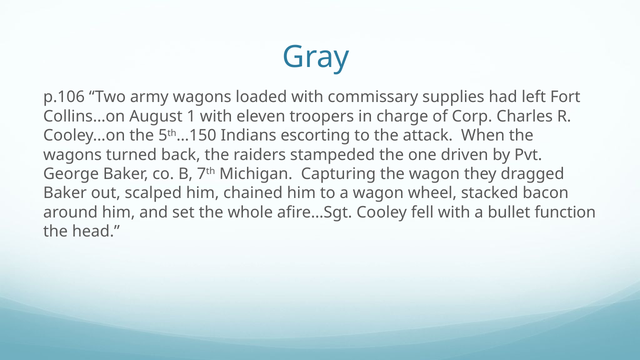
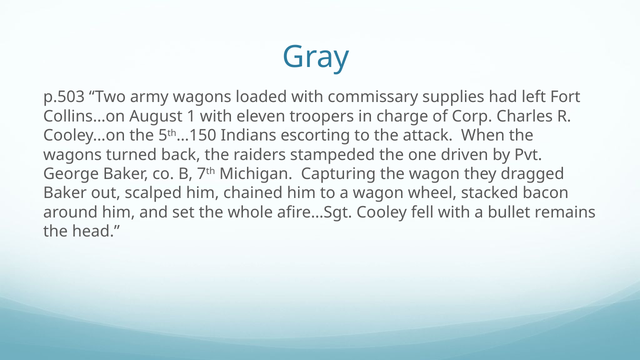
p.106: p.106 -> p.503 (64, 97)
function: function -> remains (565, 212)
